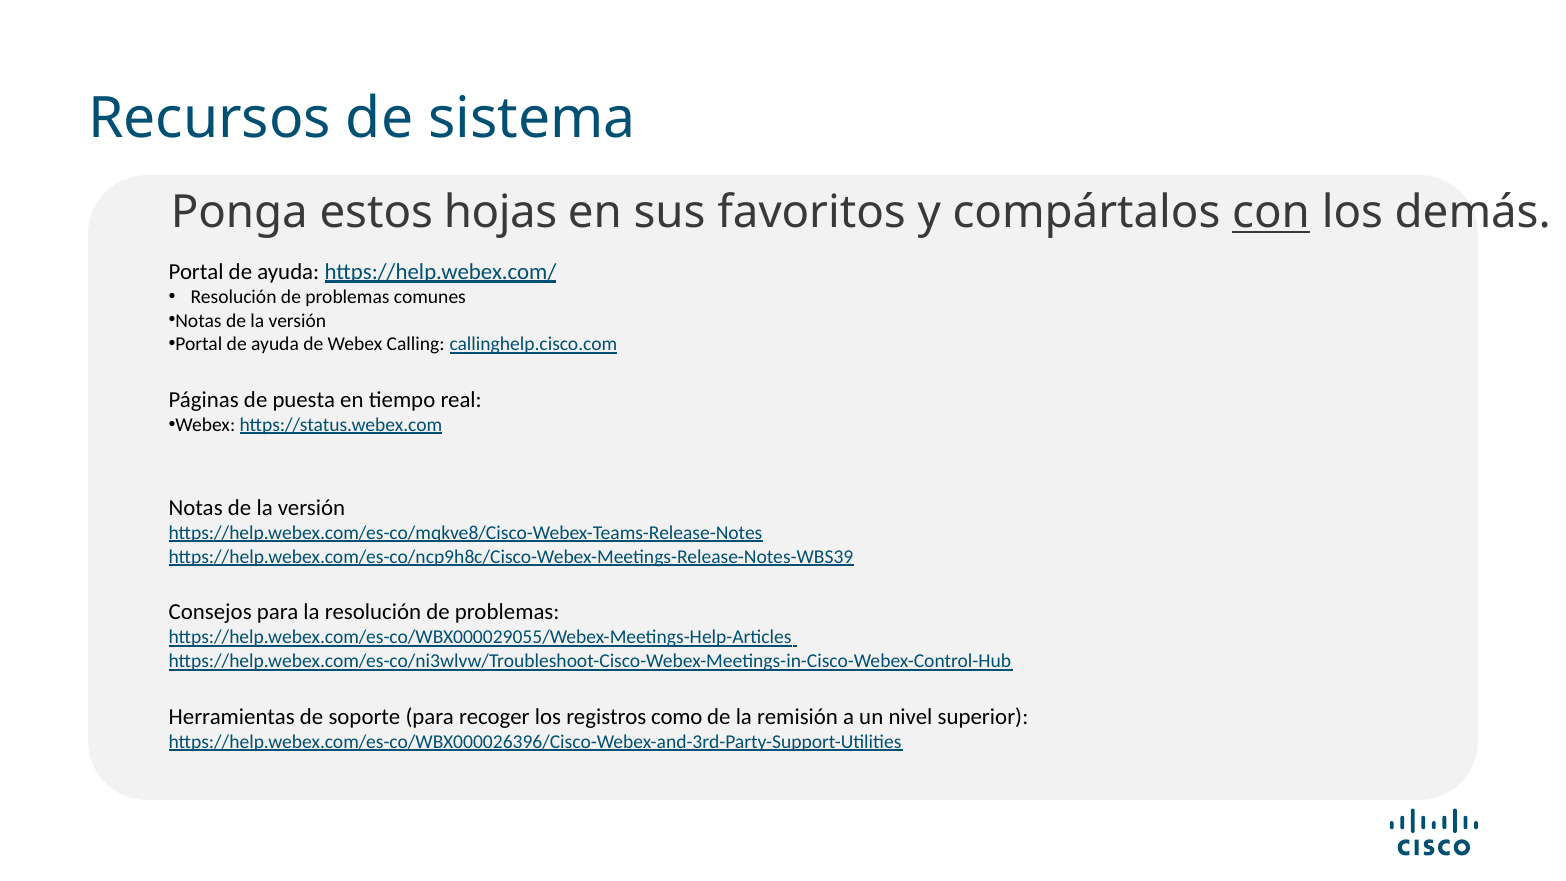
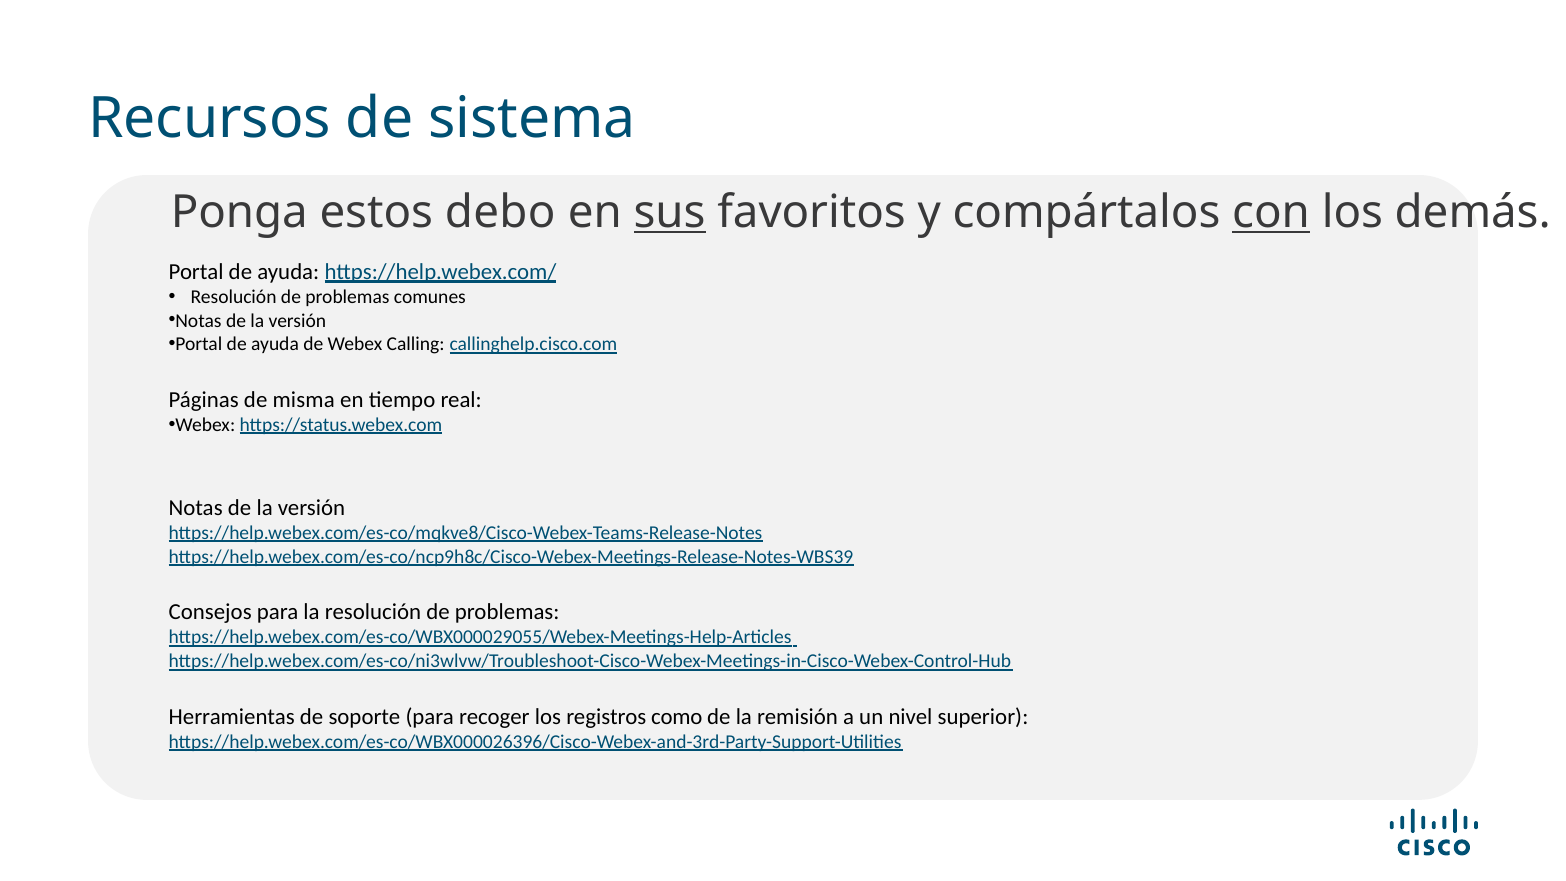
hojas: hojas -> debo (500, 212)
sus underline: none -> present (670, 212)
puesta: puesta -> misma (304, 399)
